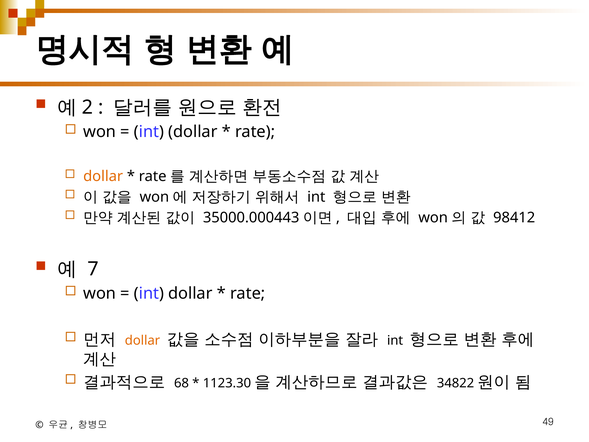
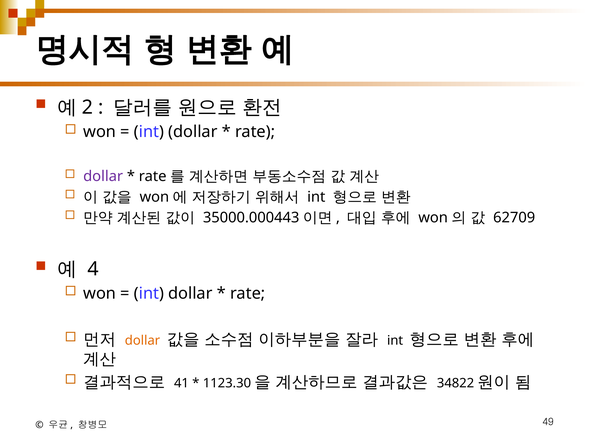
dollar colour: orange -> purple (103, 176)
98412: 98412 -> 62709 (514, 217)
7: 7 -> 4 (93, 269)
68: 68 -> 41 (181, 383)
